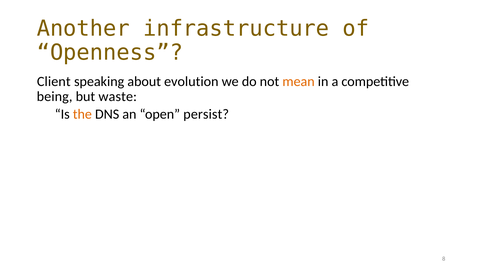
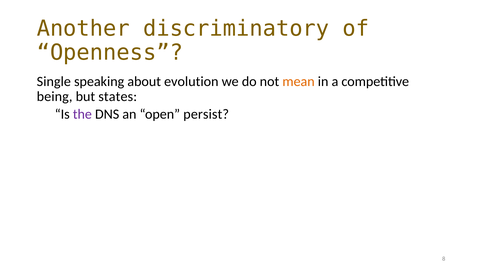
infrastructure: infrastructure -> discriminatory (236, 29)
Client: Client -> Single (54, 81)
waste: waste -> states (118, 97)
the colour: orange -> purple (82, 114)
